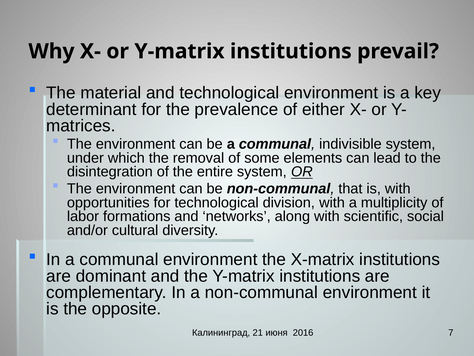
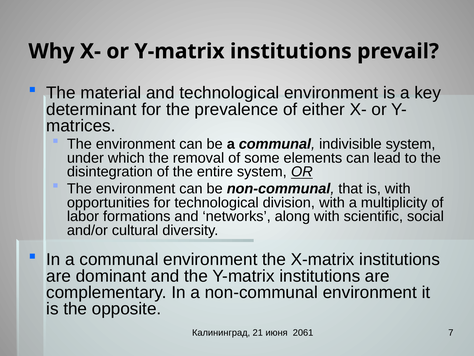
2016: 2016 -> 2061 (303, 332)
